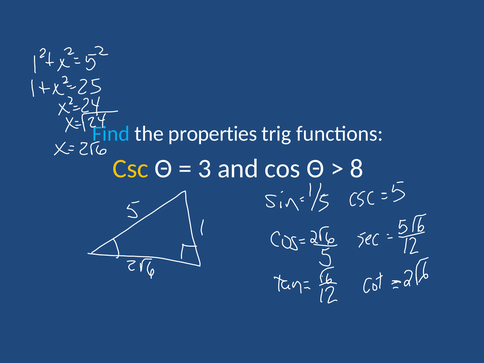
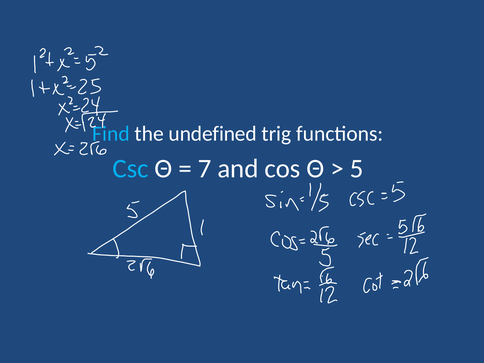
properties: properties -> undefined (213, 134)
Csc colour: yellow -> light blue (131, 169)
3: 3 -> 7 (205, 169)
8: 8 -> 5 (357, 169)
